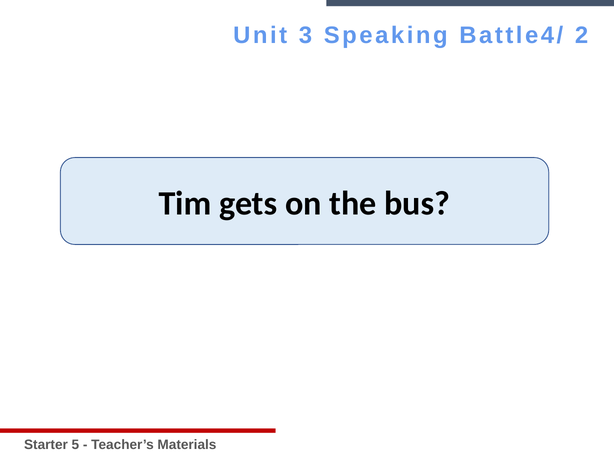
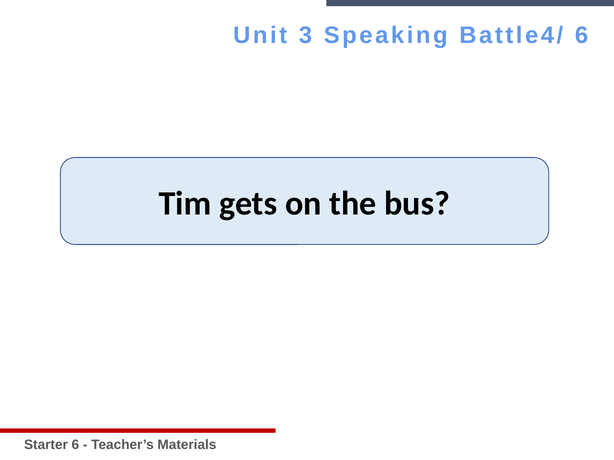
Battle4/ 2: 2 -> 6 (582, 35)
Starter 5: 5 -> 6 (75, 445)
